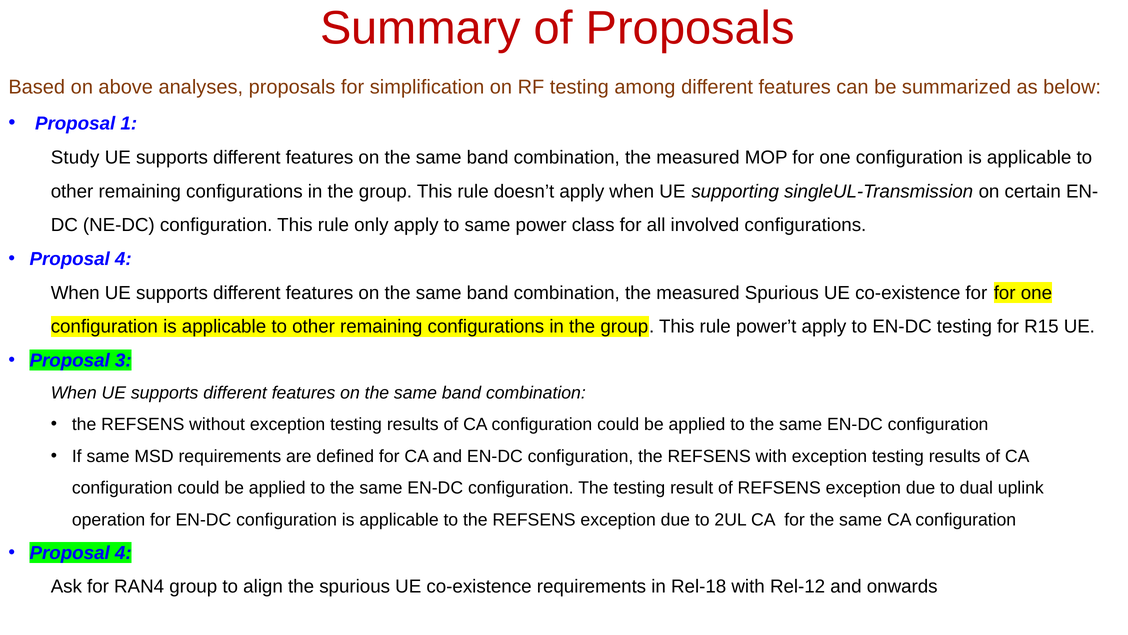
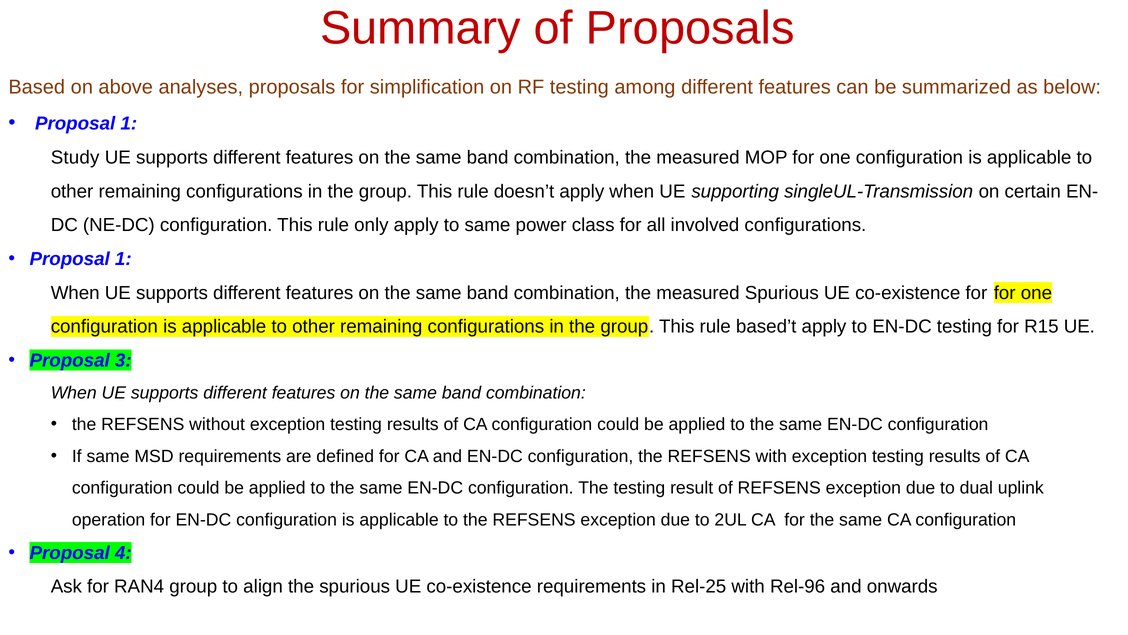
4: 4 -> 1 (123, 259)
power’t: power’t -> based’t (766, 326)
Rel-18: Rel-18 -> Rel-25 (699, 586)
Rel-12: Rel-12 -> Rel-96 (798, 586)
